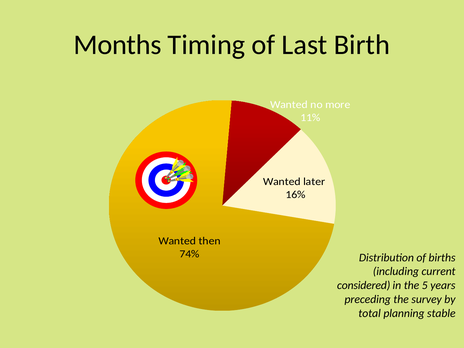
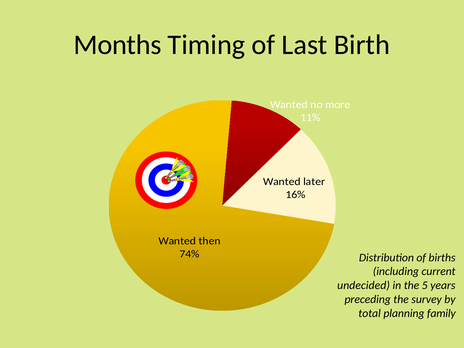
considered: considered -> undecided (364, 285)
stable: stable -> family (441, 313)
